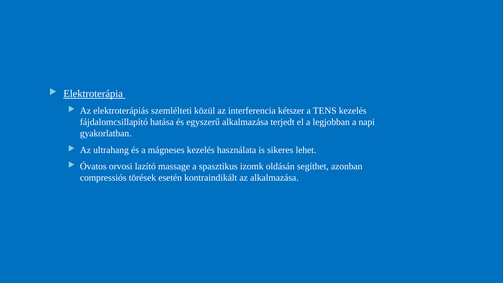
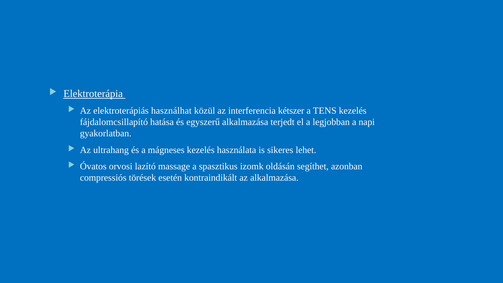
szemlélteti: szemlélteti -> használhat (171, 111)
